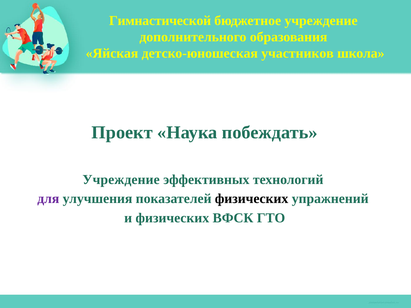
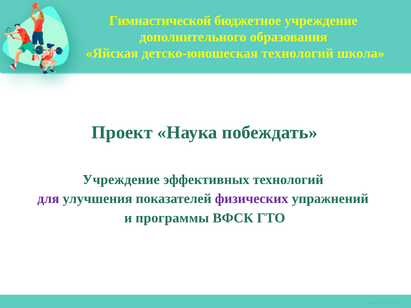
детско-юношеская участников: участников -> технологий (297, 54)
физических colour: black -> purple (252, 199)
и физических: физических -> программы (172, 218)
